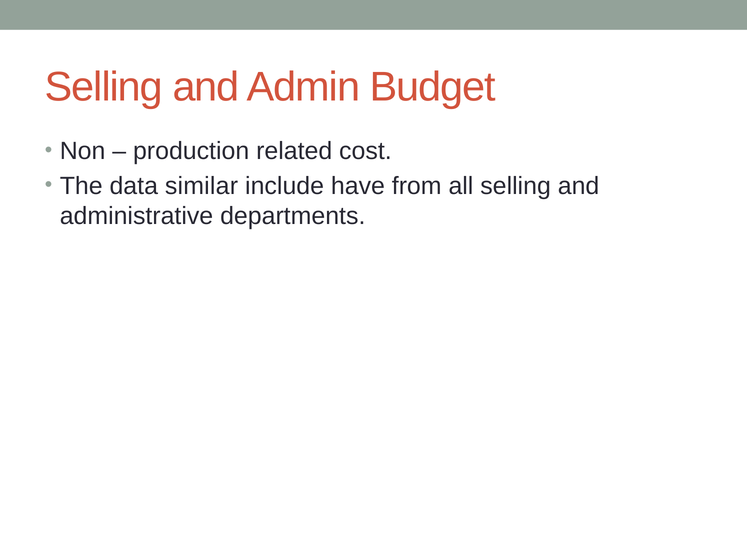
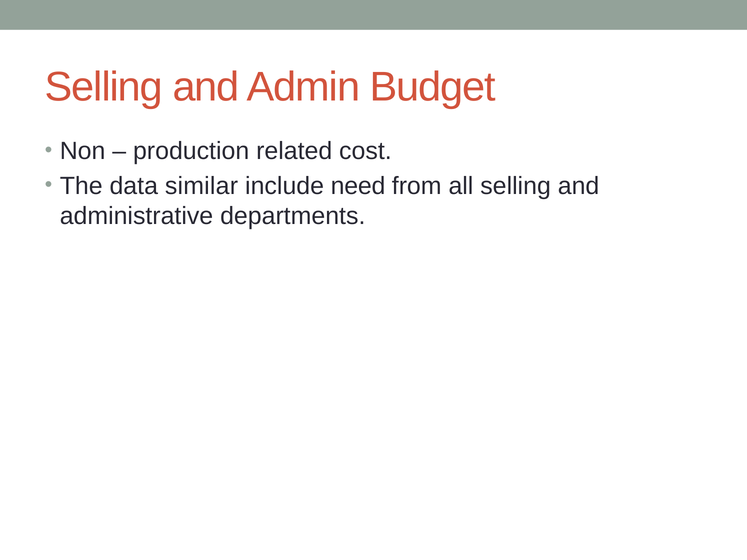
have: have -> need (358, 186)
